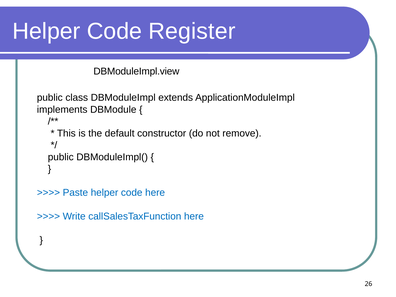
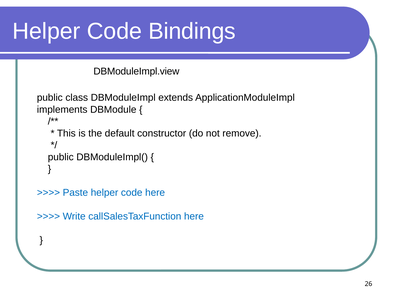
Register: Register -> Bindings (192, 31)
